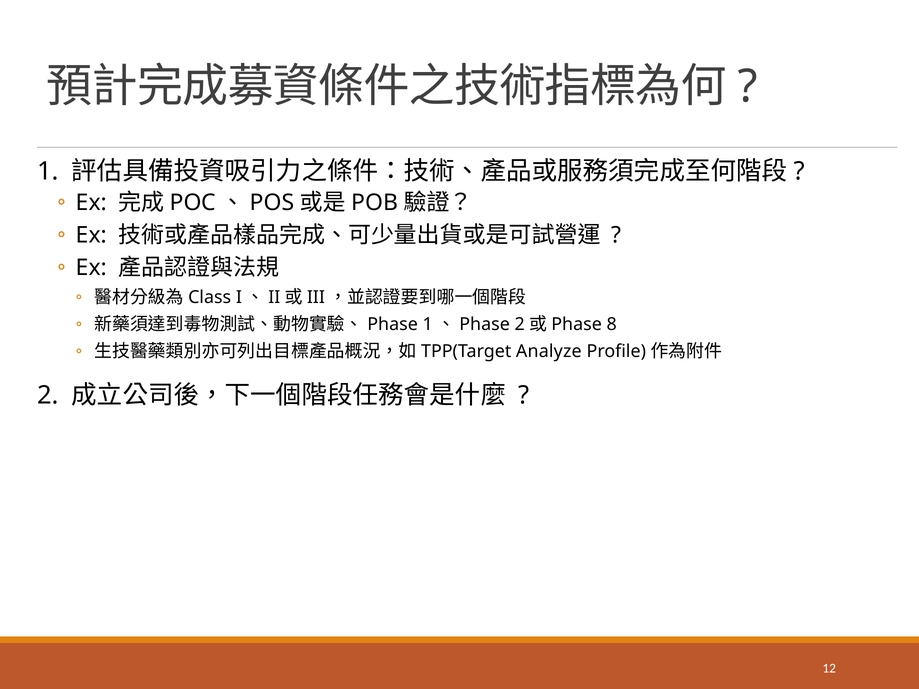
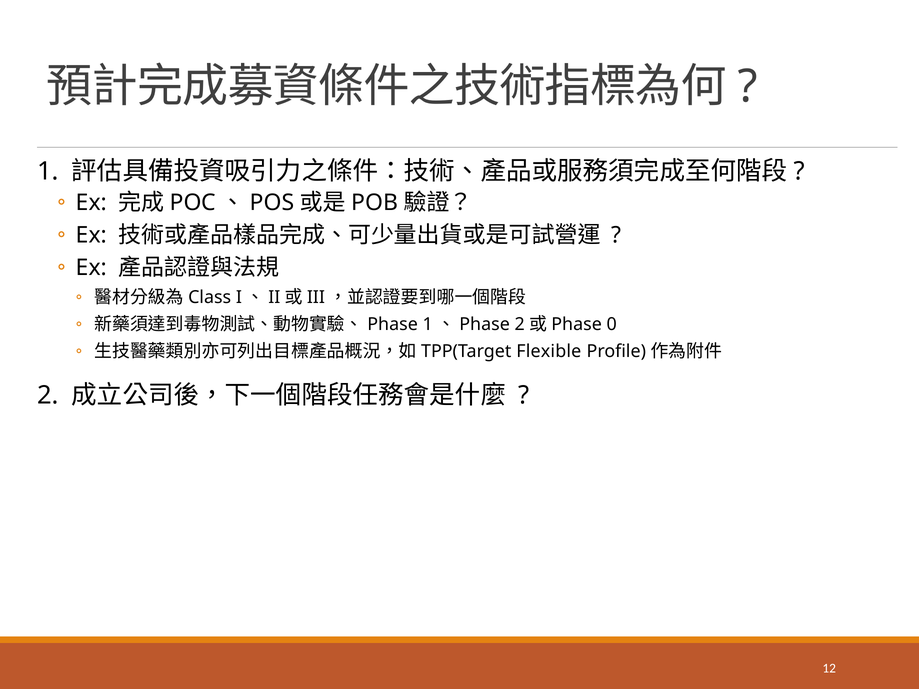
8: 8 -> 0 (612, 325)
Analyze: Analyze -> Flexible (549, 352)
